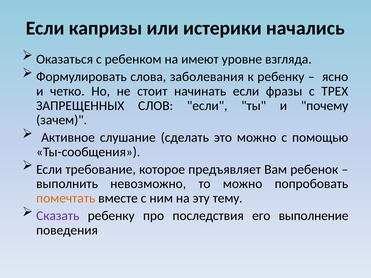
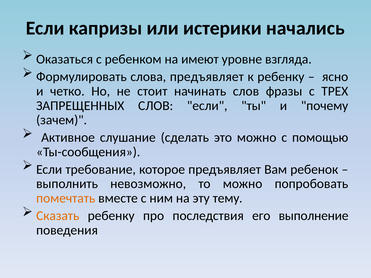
слова заболевания: заболевания -> предъявляет (207, 77)
начинать если: если -> слов (246, 91)
Сказать colour: purple -> orange (58, 216)
